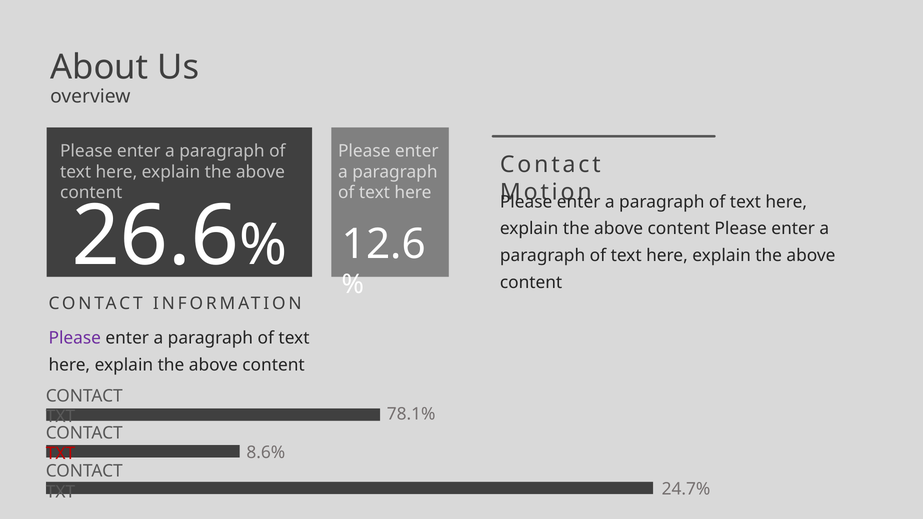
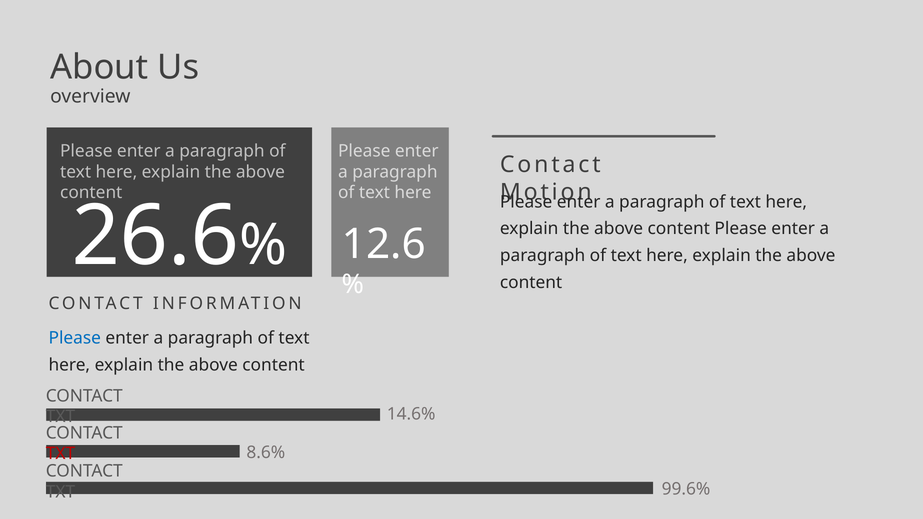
Please colour: purple -> blue (75, 338)
78.1%: 78.1% -> 14.6% (411, 414)
24.7%: 24.7% -> 99.6% (686, 489)
